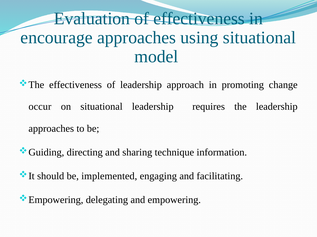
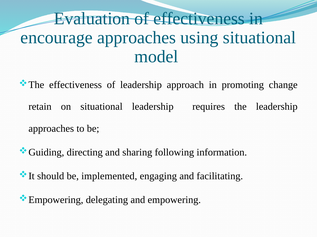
occur: occur -> retain (40, 107)
technique: technique -> following (174, 153)
